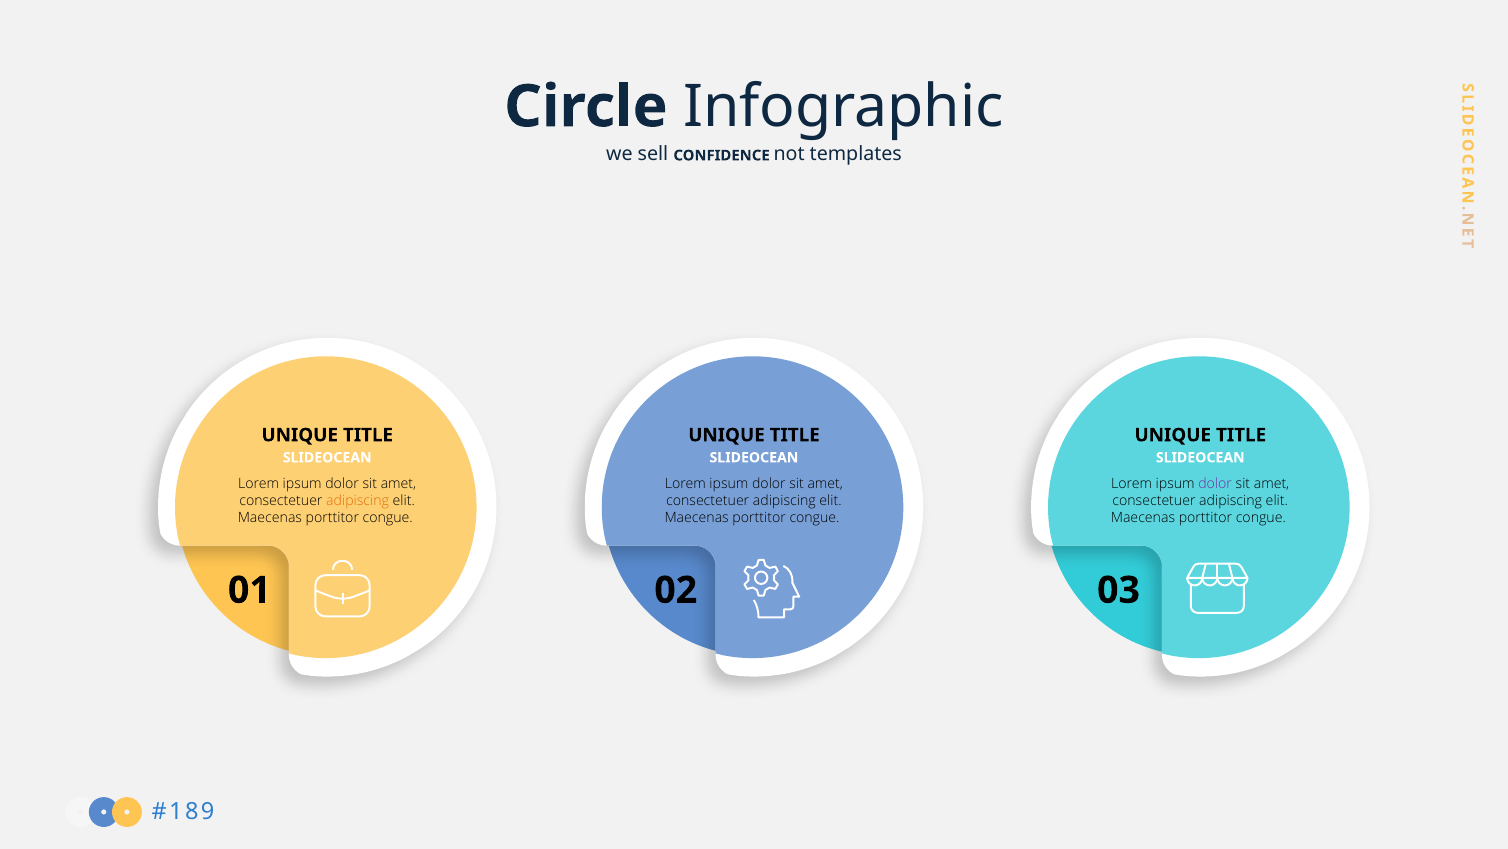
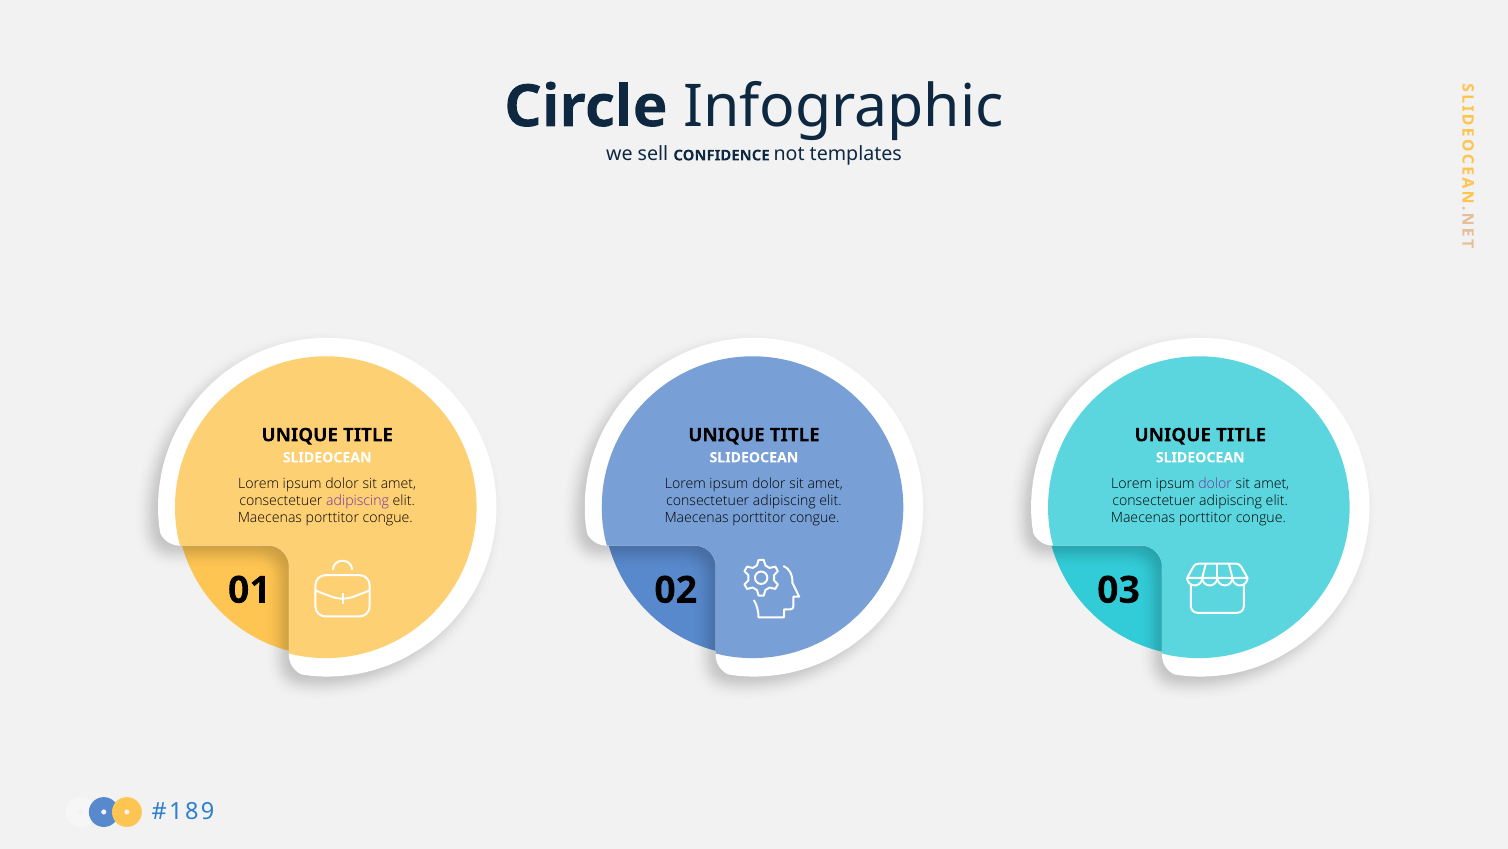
adipiscing colour: orange -> purple (358, 500)
